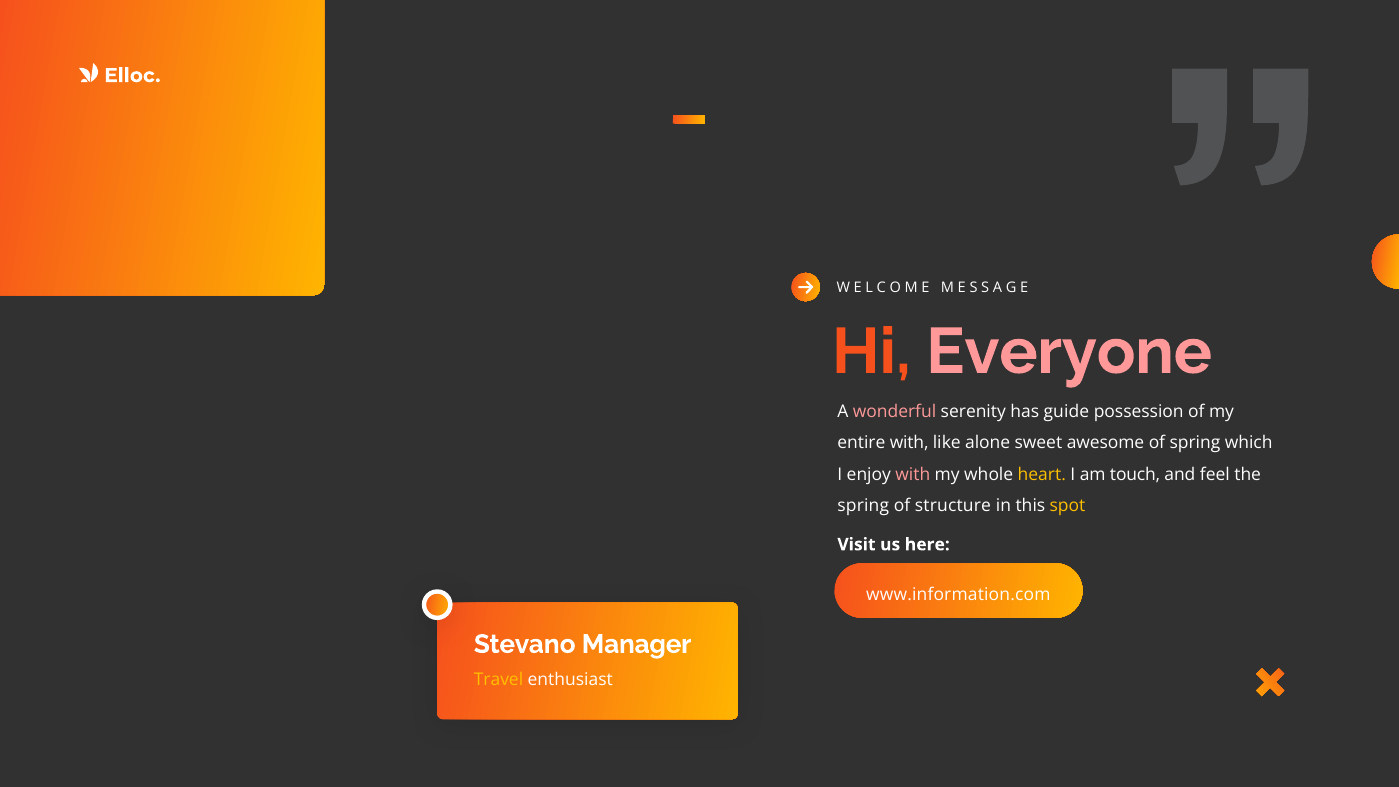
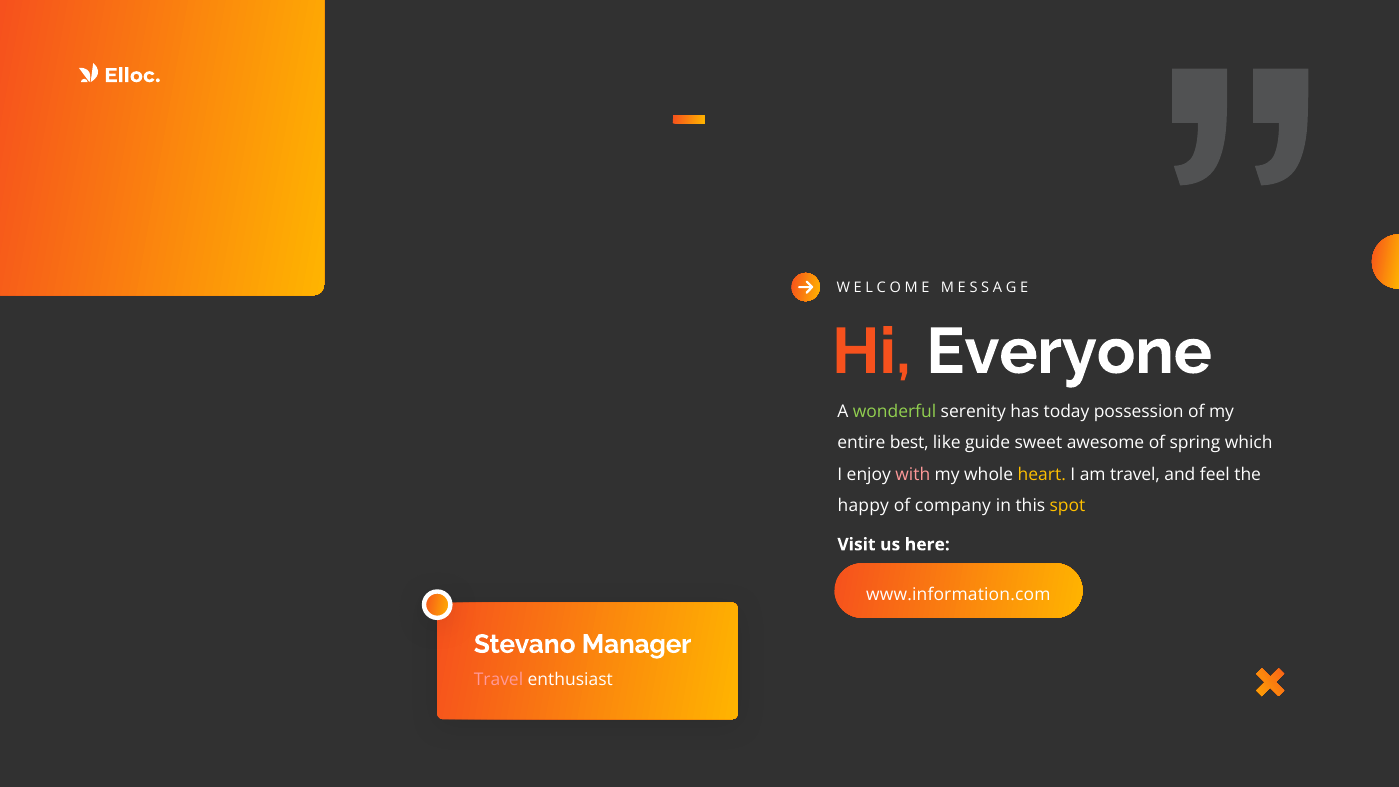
Everyone colour: pink -> white (1069, 352)
wonderful colour: pink -> light green (895, 411)
guide: guide -> today (1066, 411)
entire with: with -> best (909, 443)
alone: alone -> guide (988, 443)
am touch: touch -> travel (1135, 474)
spring: spring -> happy (863, 506)
structure: structure -> company (953, 506)
Travel colour: yellow -> pink (499, 680)
